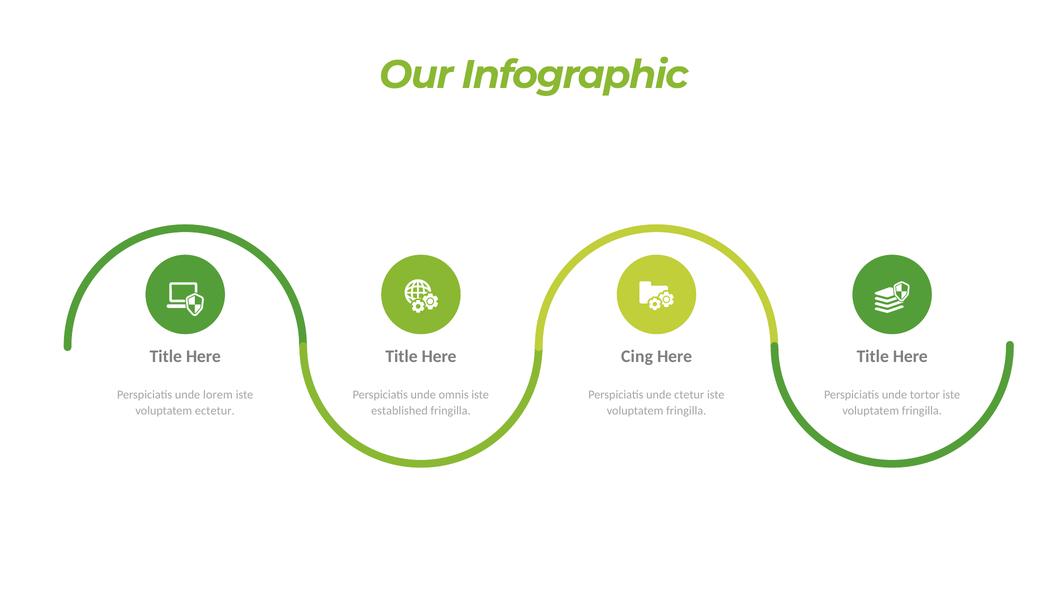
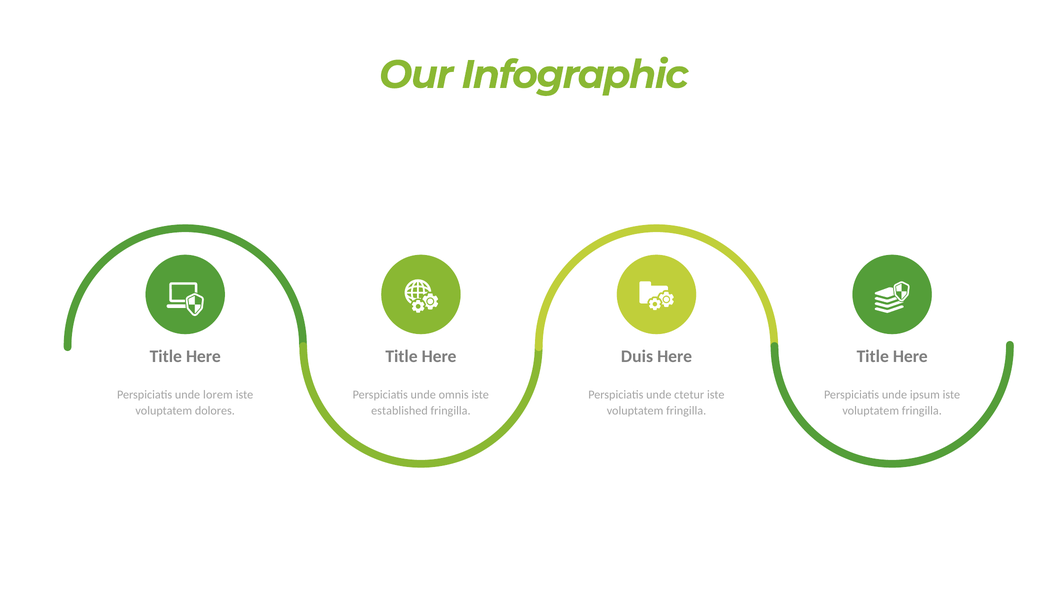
Cing: Cing -> Duis (637, 356)
tortor: tortor -> ipsum (925, 394)
ectetur: ectetur -> dolores (215, 410)
